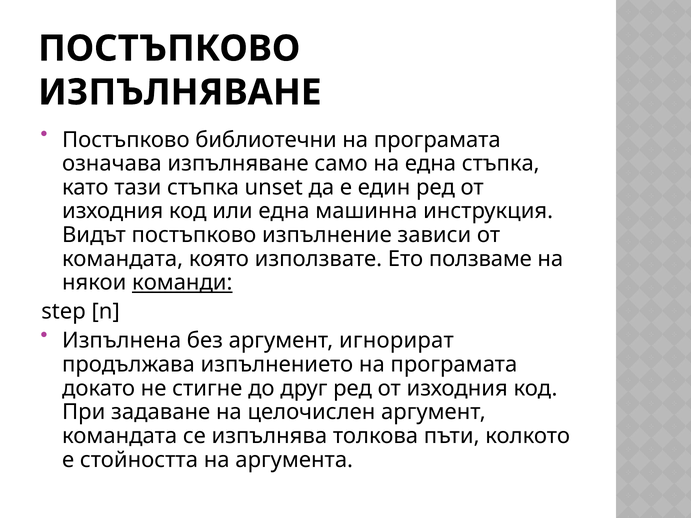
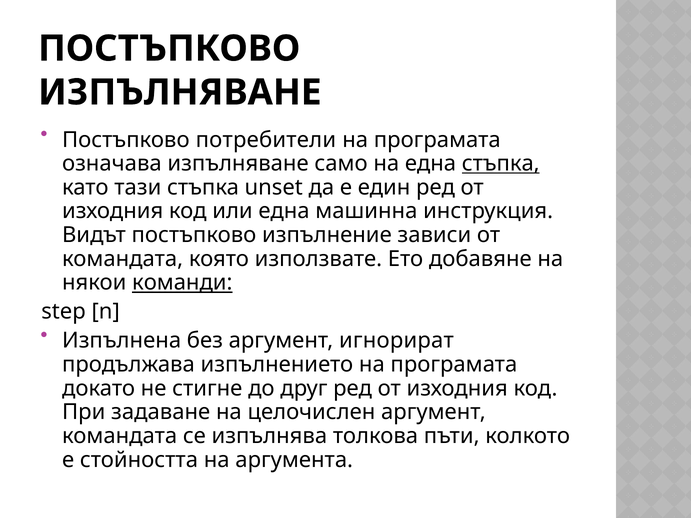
библиотечни: библиотечни -> потребители (266, 140)
стъпка underline: none -> present (501, 164)
ползваме: ползваме -> добавяне (480, 259)
